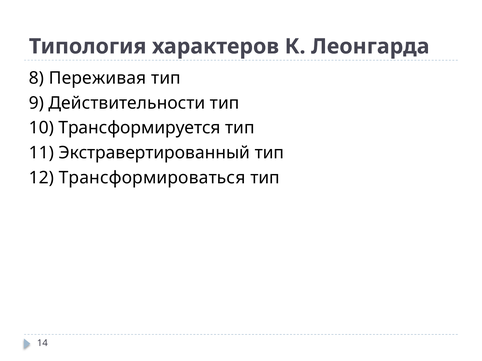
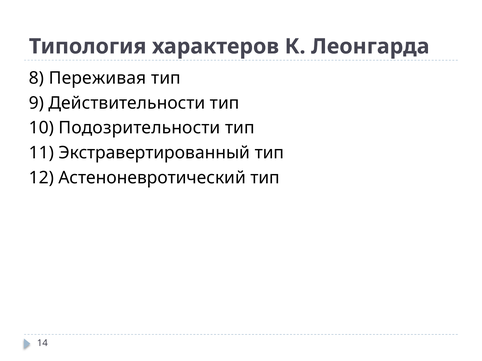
Трансформируется: Трансформируется -> Подозрительности (139, 128)
Трансформироваться: Трансформироваться -> Астеноневротический (152, 178)
